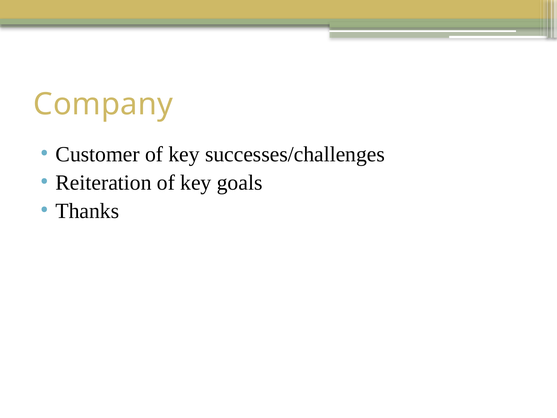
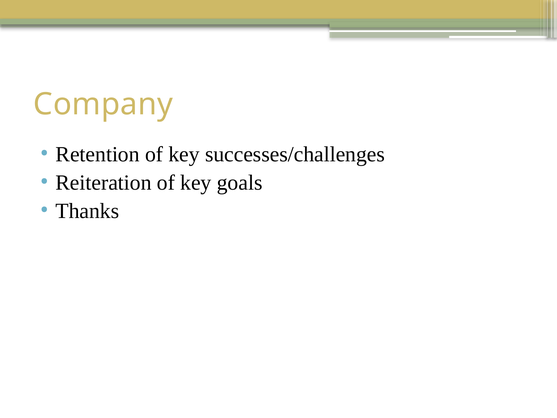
Customer: Customer -> Retention (98, 154)
